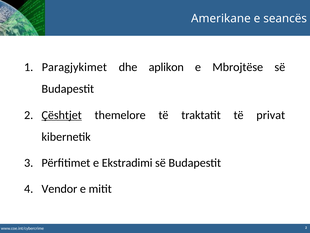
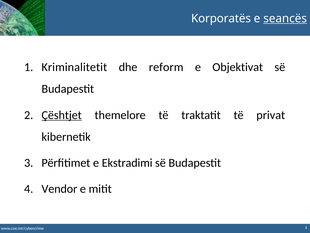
Amerikane: Amerikane -> Korporatës (221, 18)
seancës underline: none -> present (285, 18)
Paragjykimet: Paragjykimet -> Kriminalitetit (74, 67)
aplikon: aplikon -> reform (166, 67)
Mbrojtëse: Mbrojtëse -> Objektivat (238, 67)
